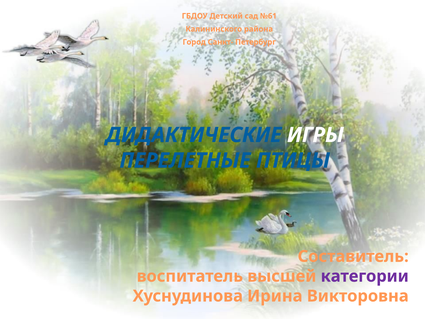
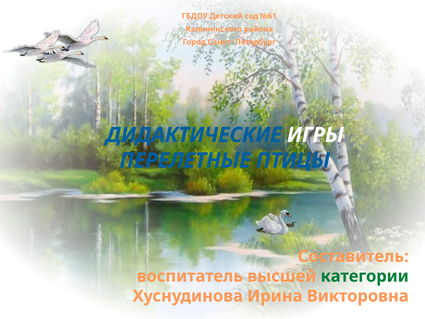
категории colour: purple -> green (365, 276)
